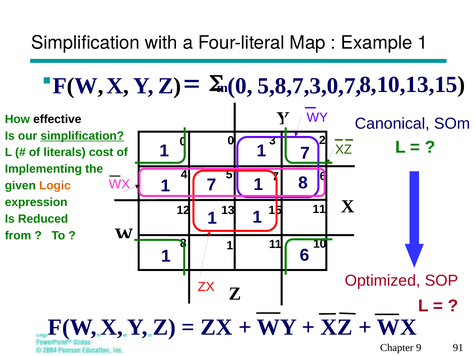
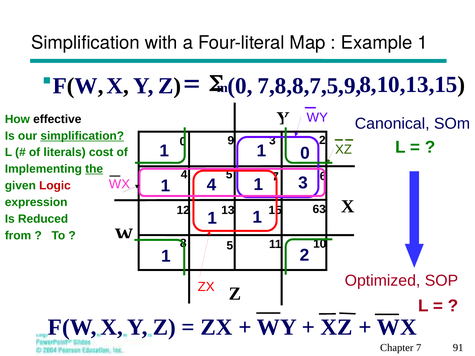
5,8,7,3,0,7: 5,8,7,3,0,7 -> 7,8,8,7,5,9 (309, 86)
0: 0 -> 9 (231, 141)
7: 7 -> 0 (305, 153)
the underline: none -> present (94, 169)
7: 7 -> 4 (211, 185)
1 8: 8 -> 3 (303, 183)
Logic colour: orange -> red (55, 186)
13 11: 11 -> 63 (319, 209)
1: 1 -> 5 (230, 246)
1 6: 6 -> 2 (305, 255)
Chapter 9: 9 -> 7 (419, 348)
